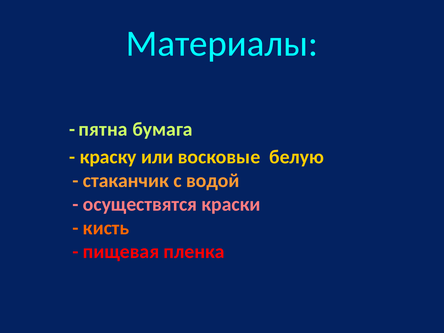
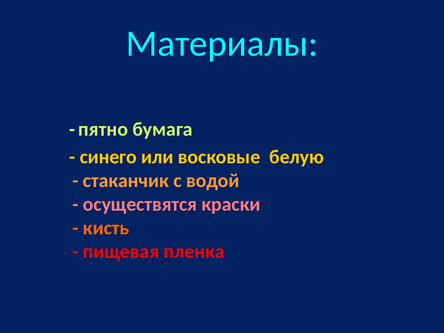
пятна: пятна -> пятно (103, 129)
краску: краску -> синего (108, 157)
